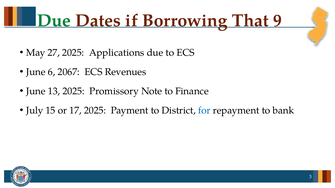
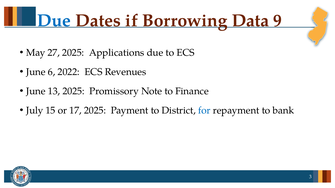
Due colour: green -> blue (54, 21)
That: That -> Data (250, 21)
2067: 2067 -> 2022 (69, 72)
